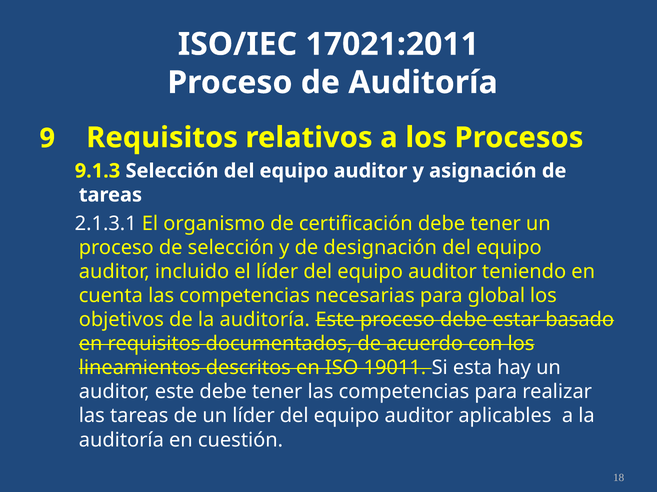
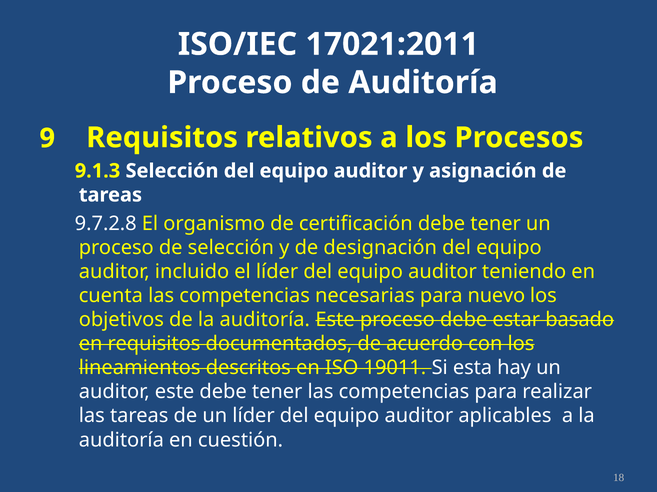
2.1.3.1: 2.1.3.1 -> 9.7.2.8 (106, 224)
global: global -> nuevo (496, 296)
